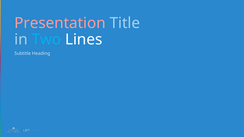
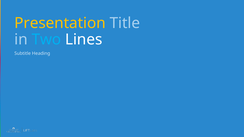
Presentation colour: pink -> yellow (60, 23)
